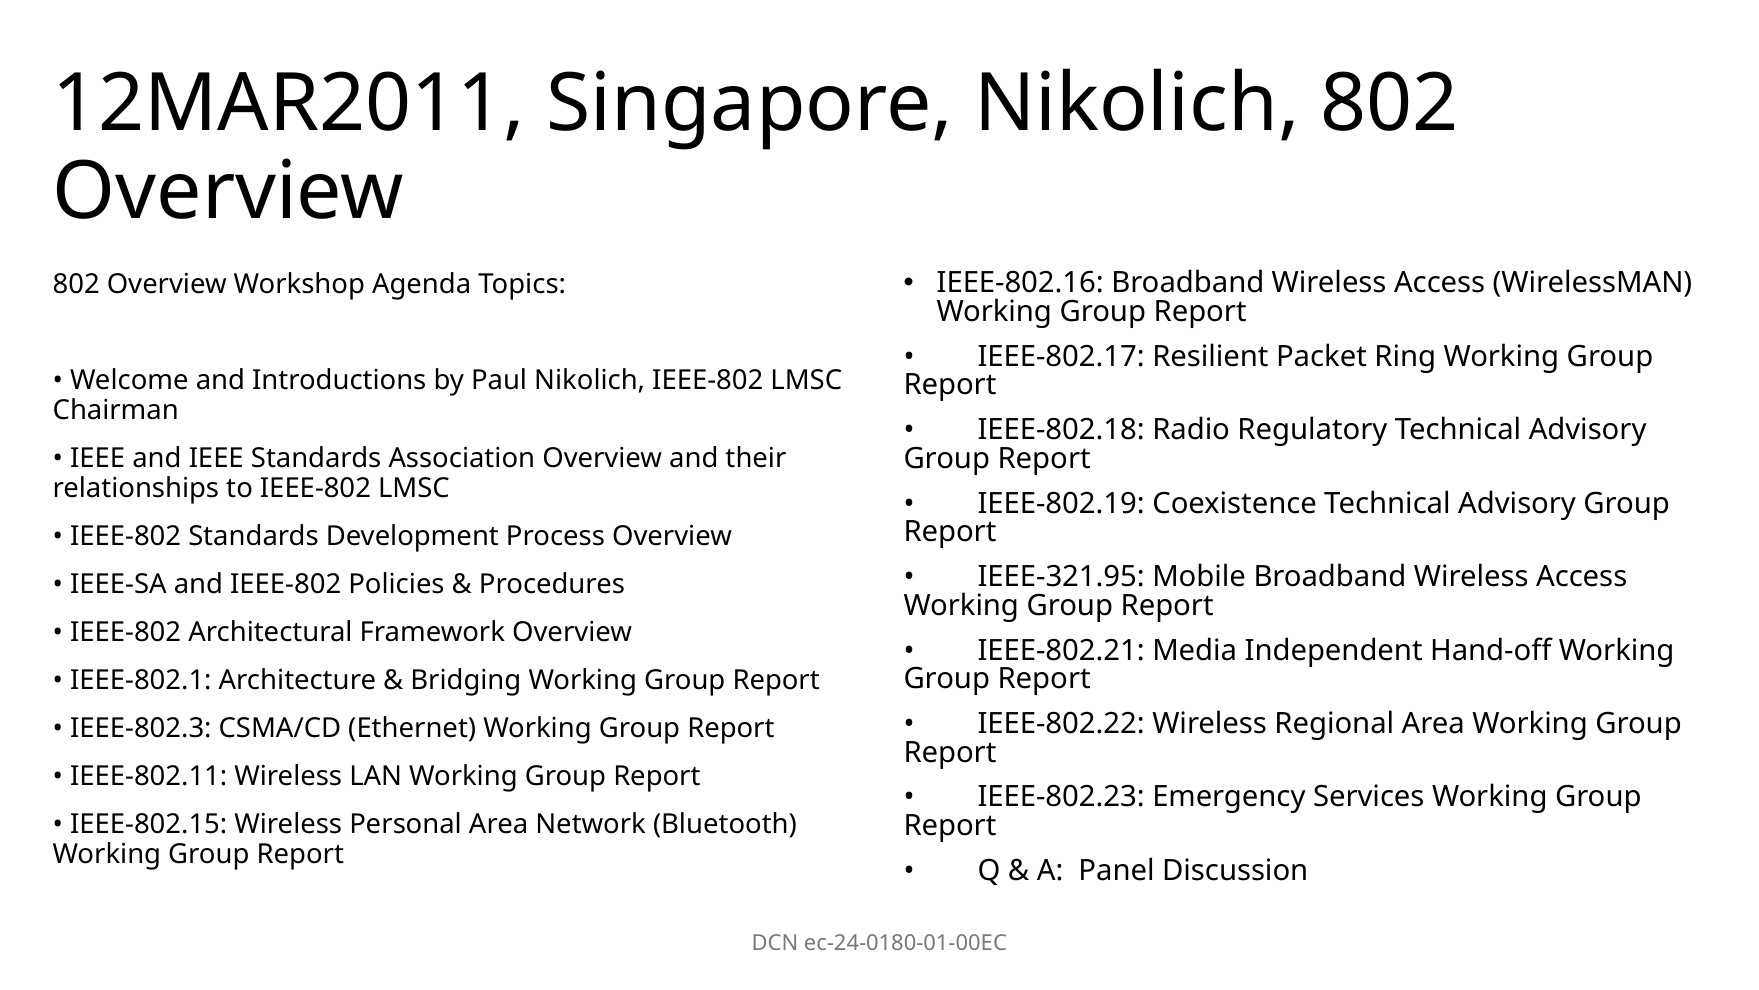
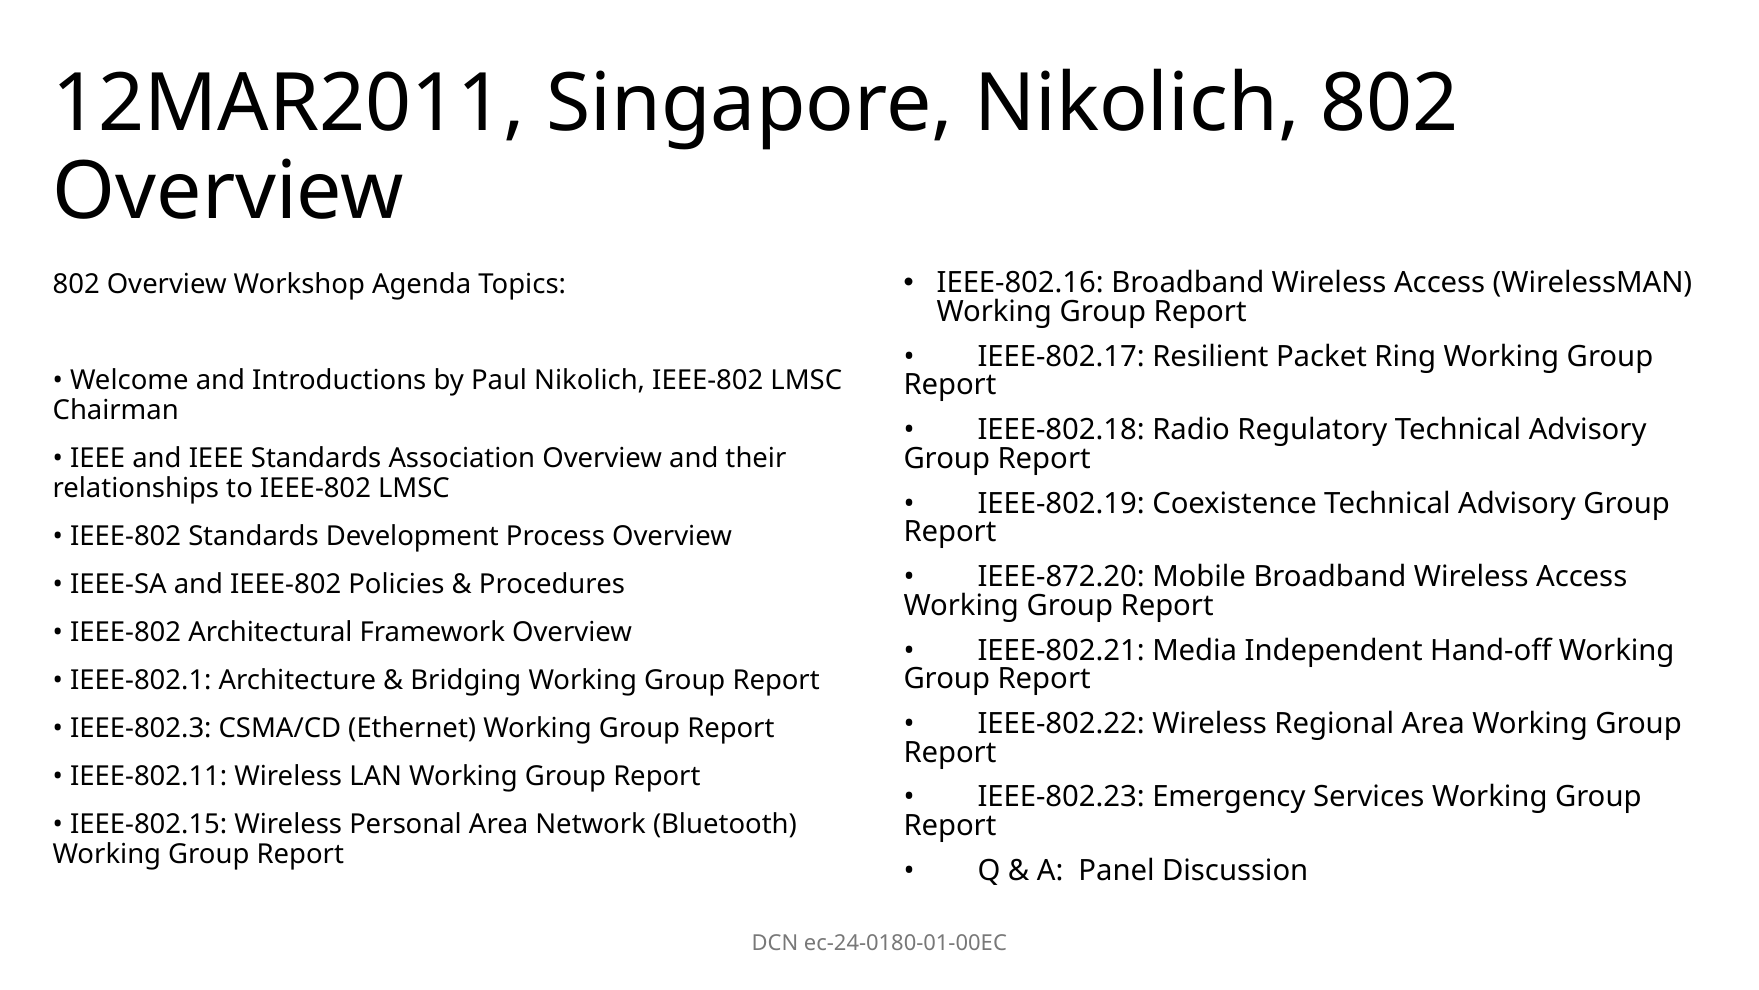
IEEE-321.95: IEEE-321.95 -> IEEE-872.20 (1061, 577)
